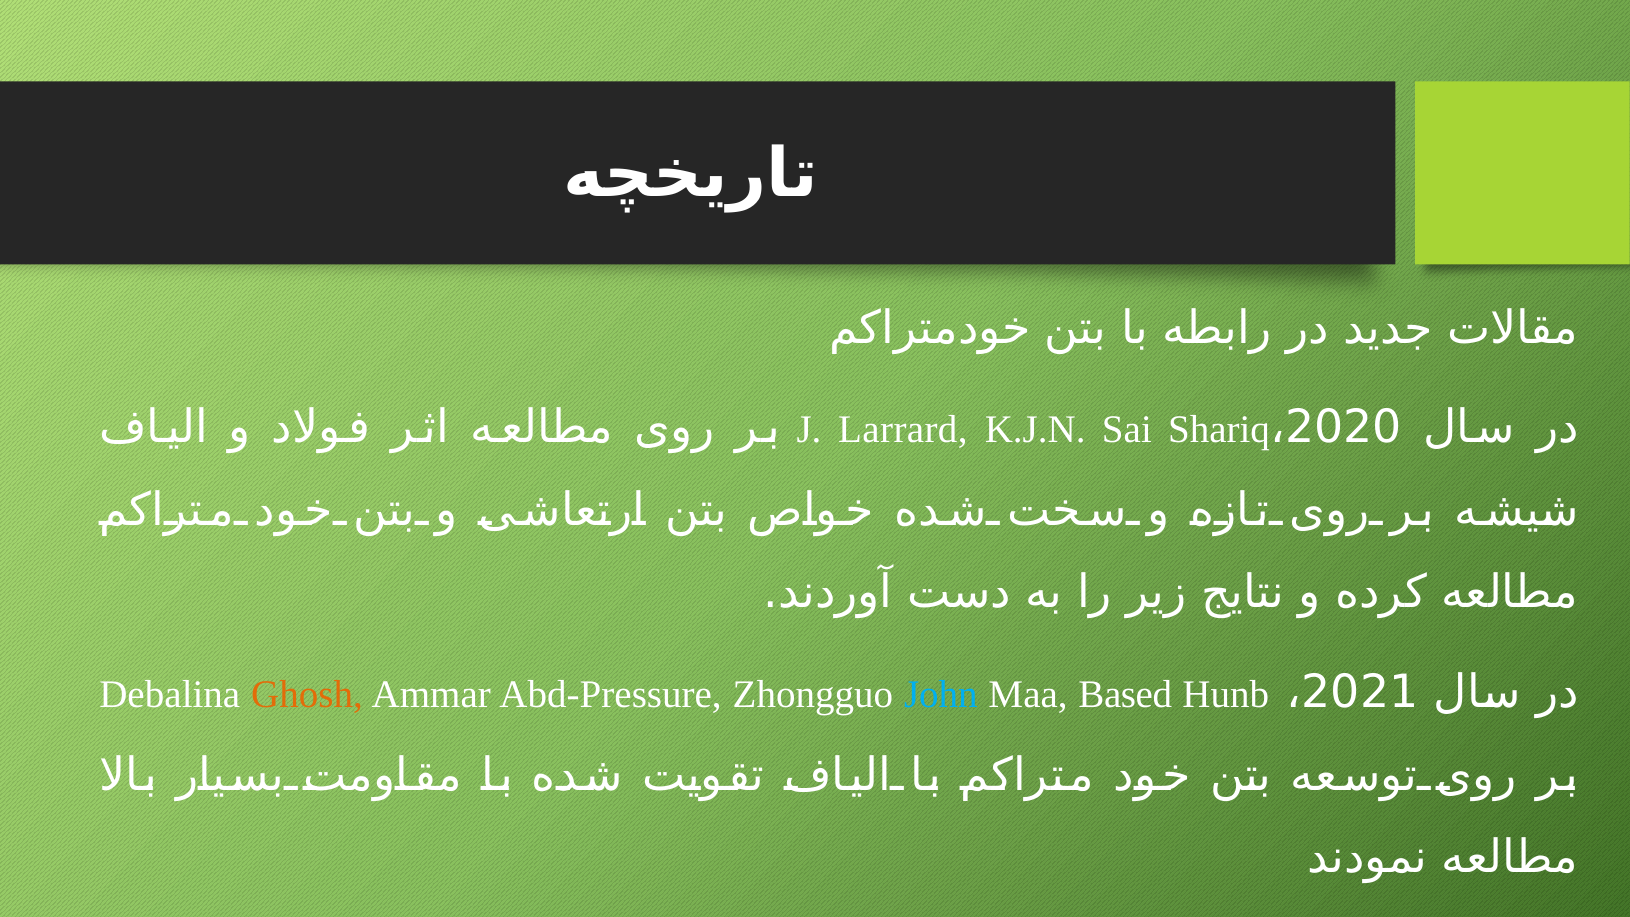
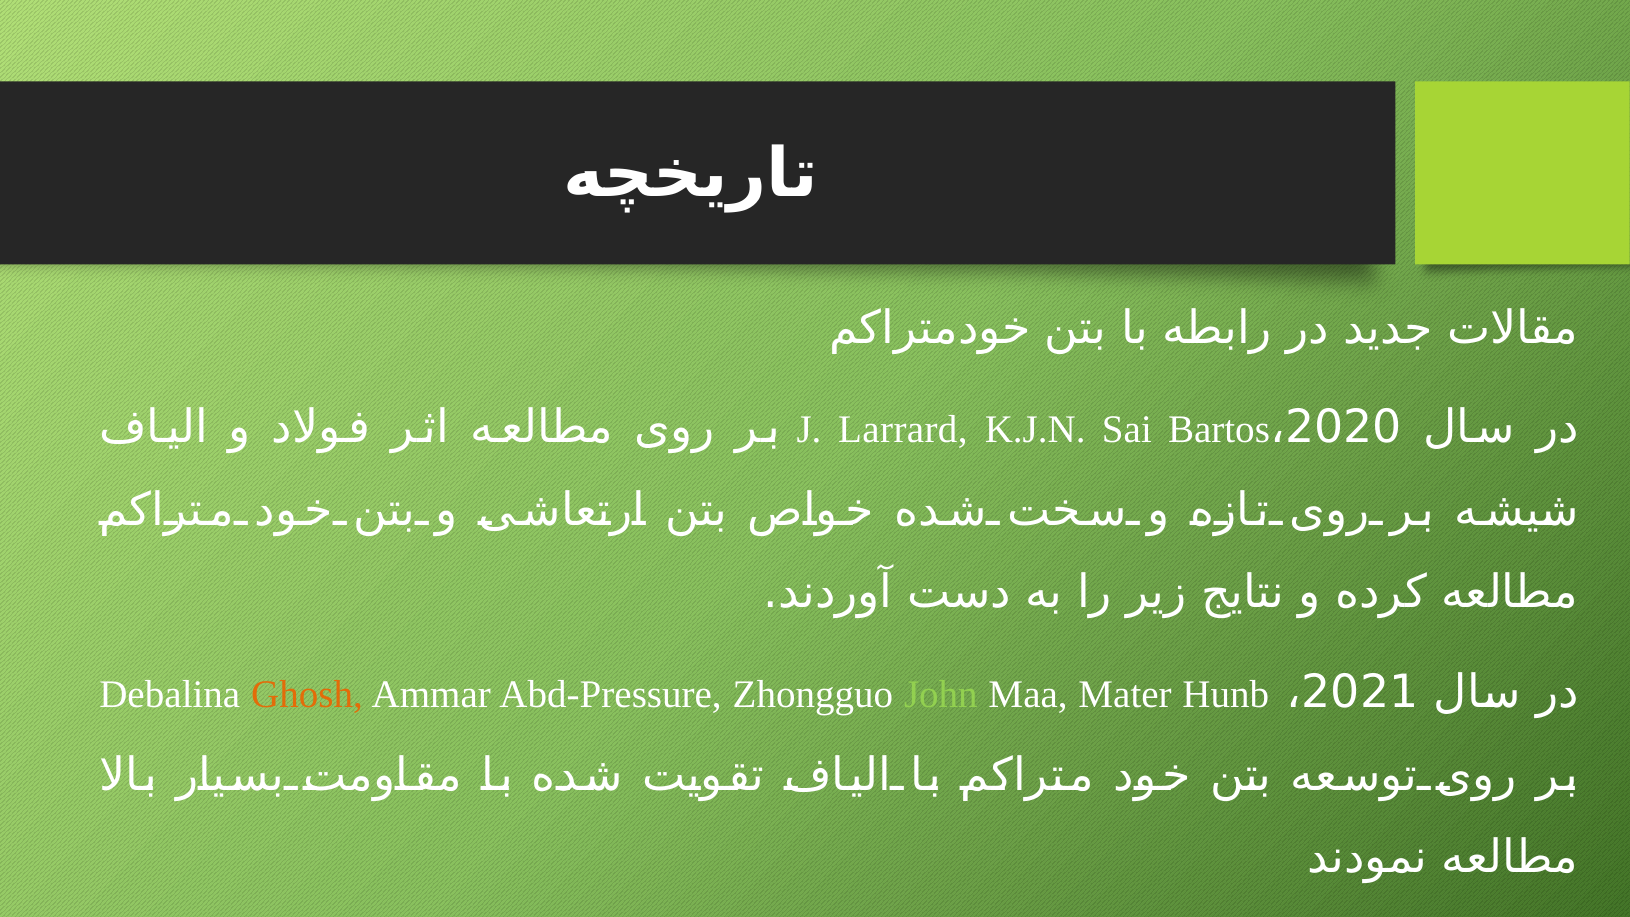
Shariq: Shariq -> Bartos (1219, 430)
John colour: light blue -> light green (941, 694)
Based: Based -> Mater (1125, 694)
